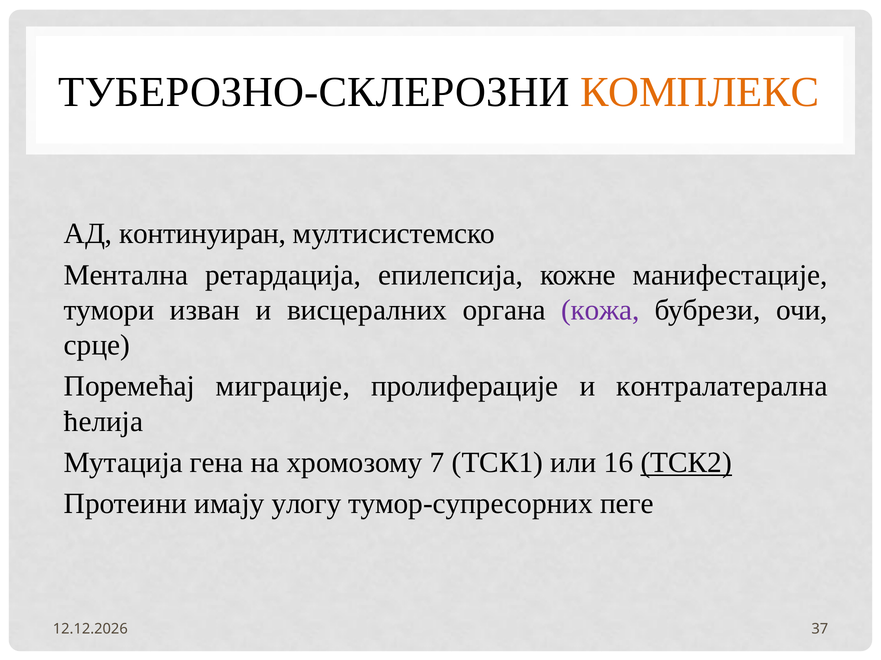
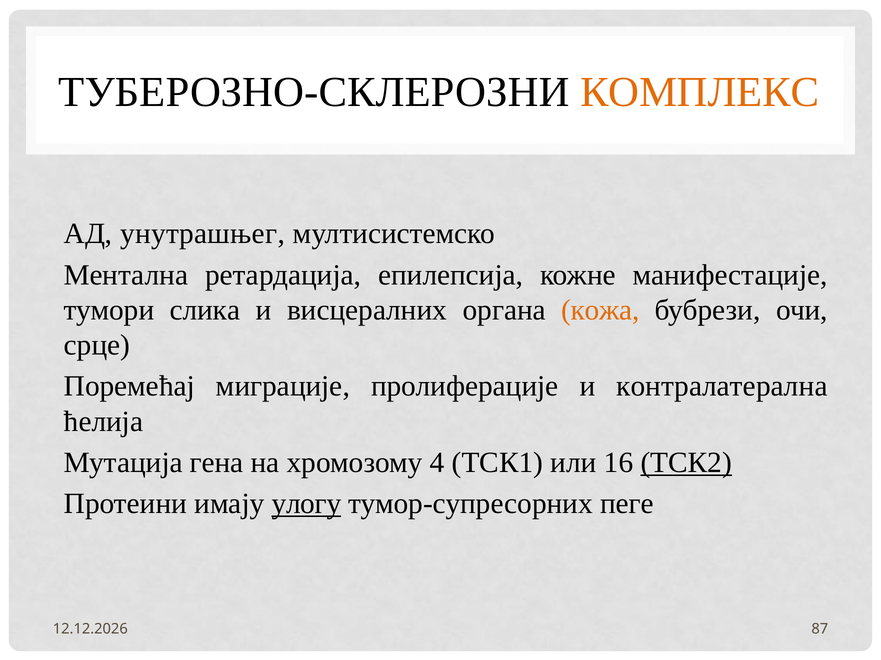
континуиран: континуиран -> унутрашњег (202, 234)
изван: изван -> слика (205, 310)
кожа colour: purple -> orange (600, 310)
7: 7 -> 4 (437, 463)
улогу underline: none -> present (306, 504)
37: 37 -> 87 (820, 630)
